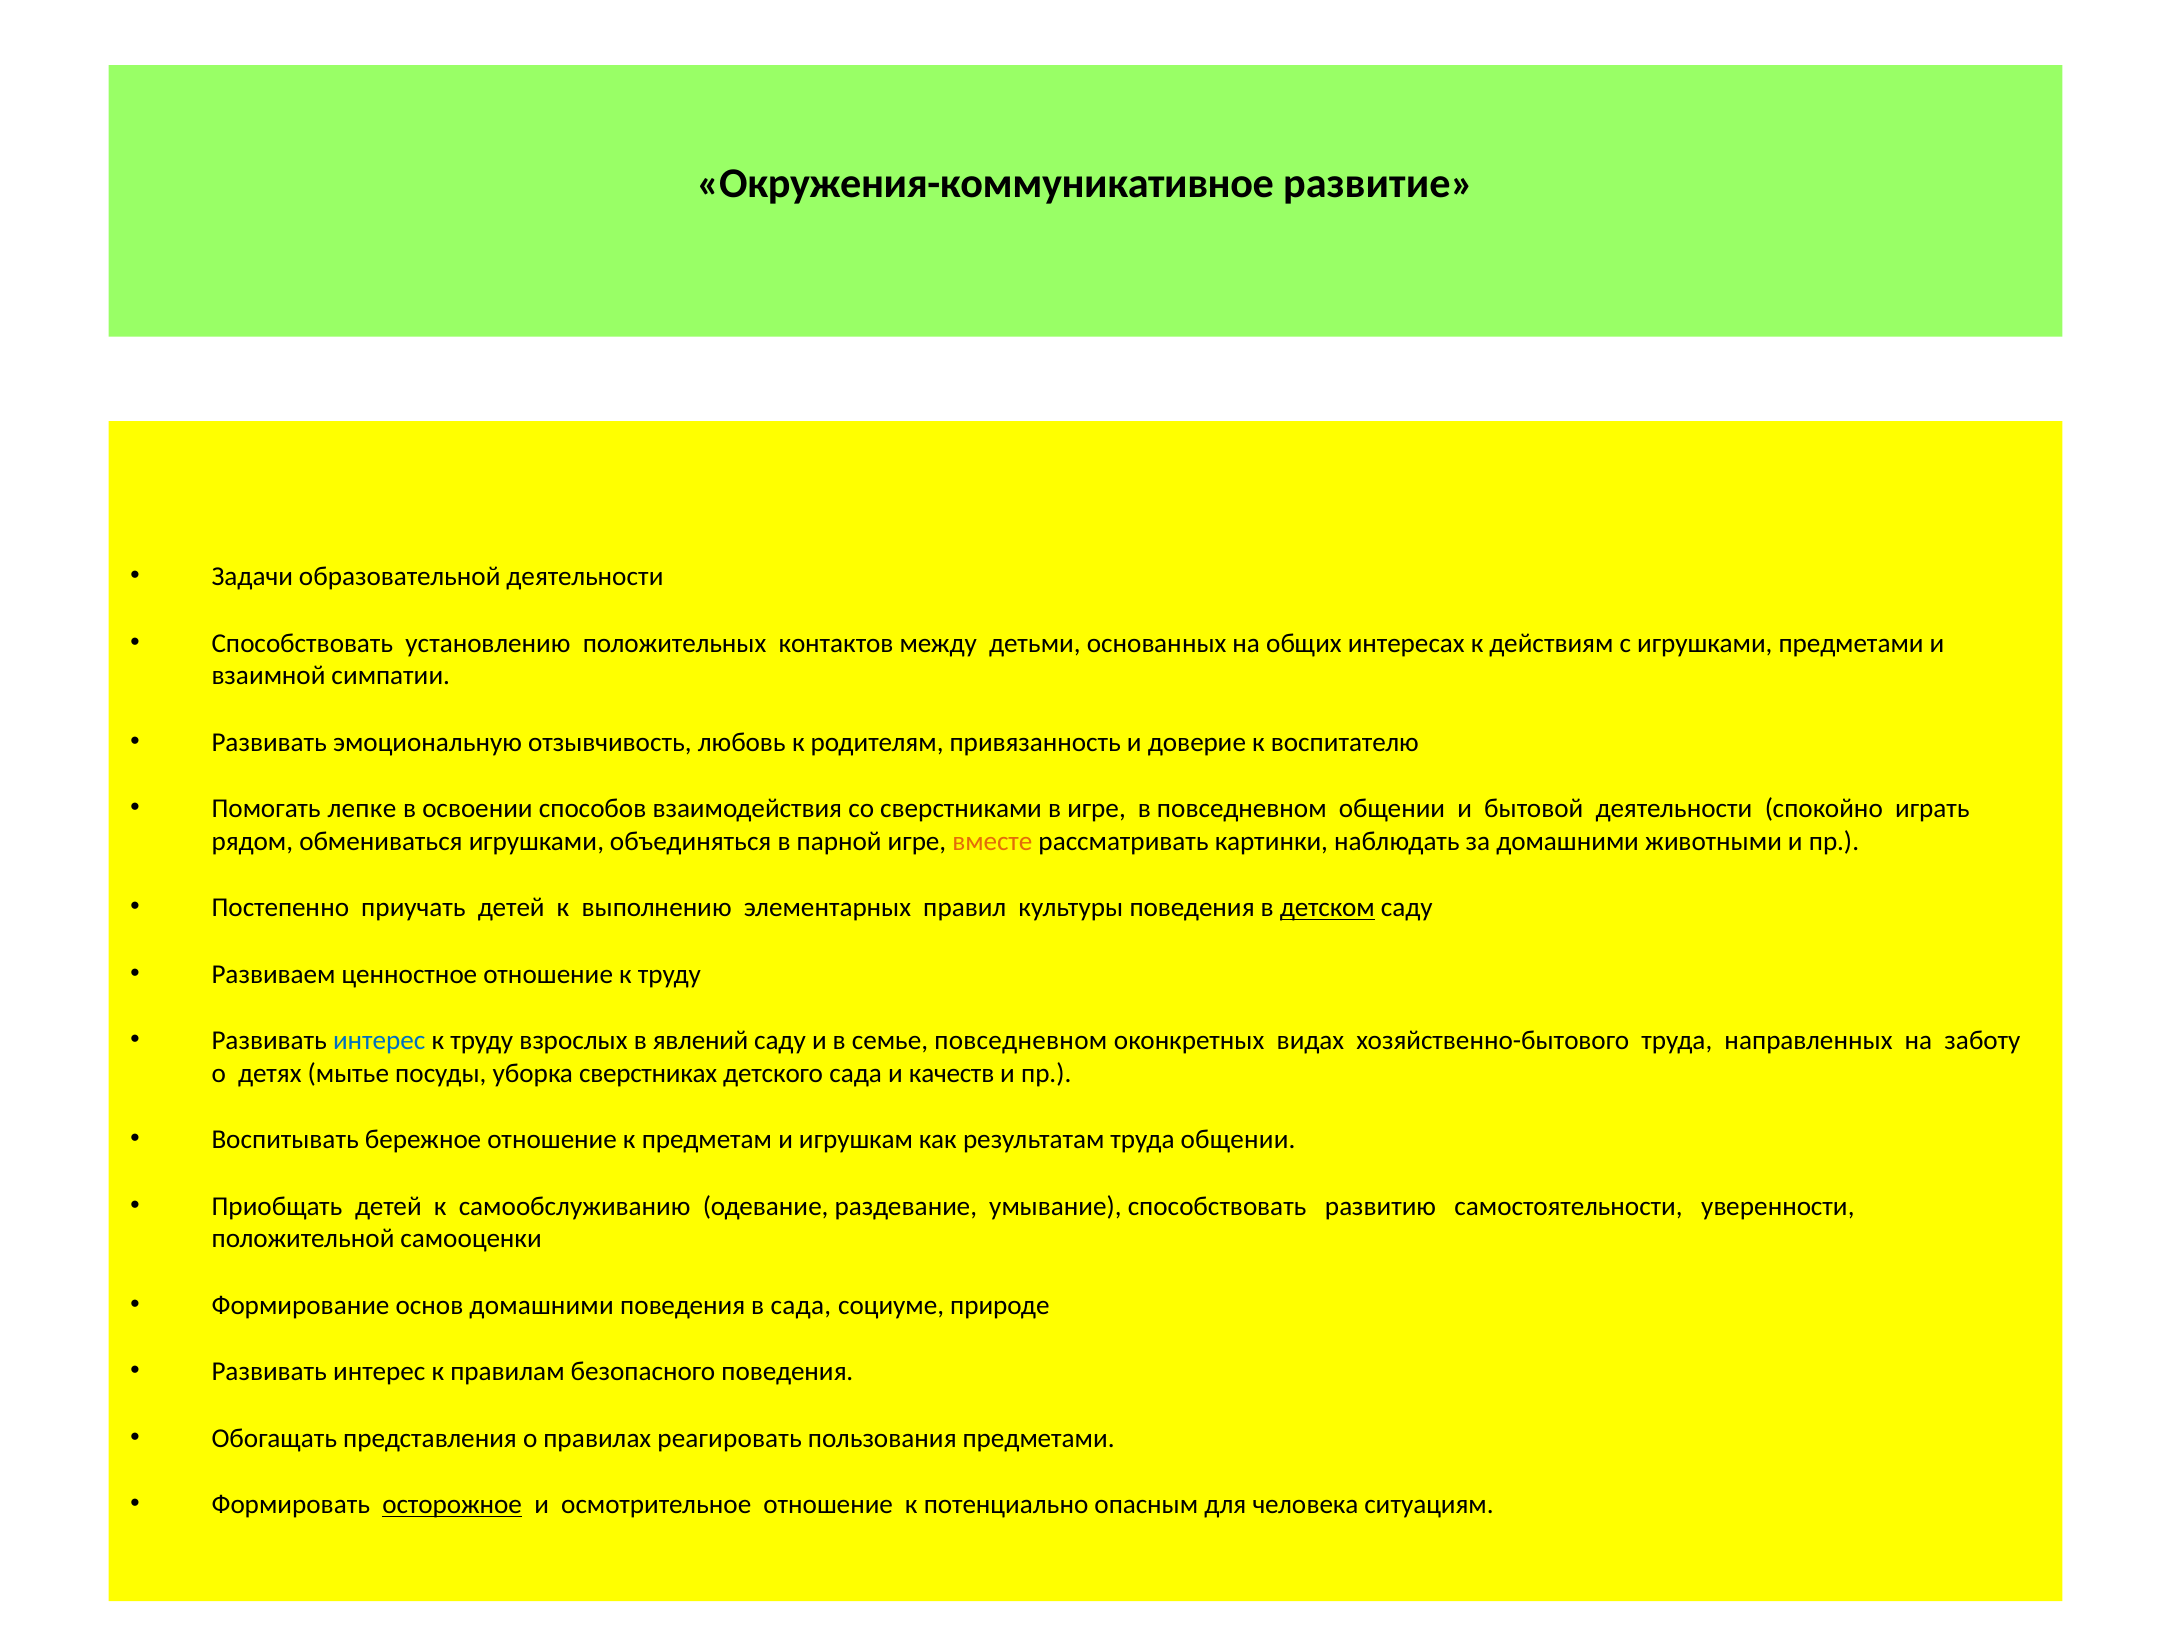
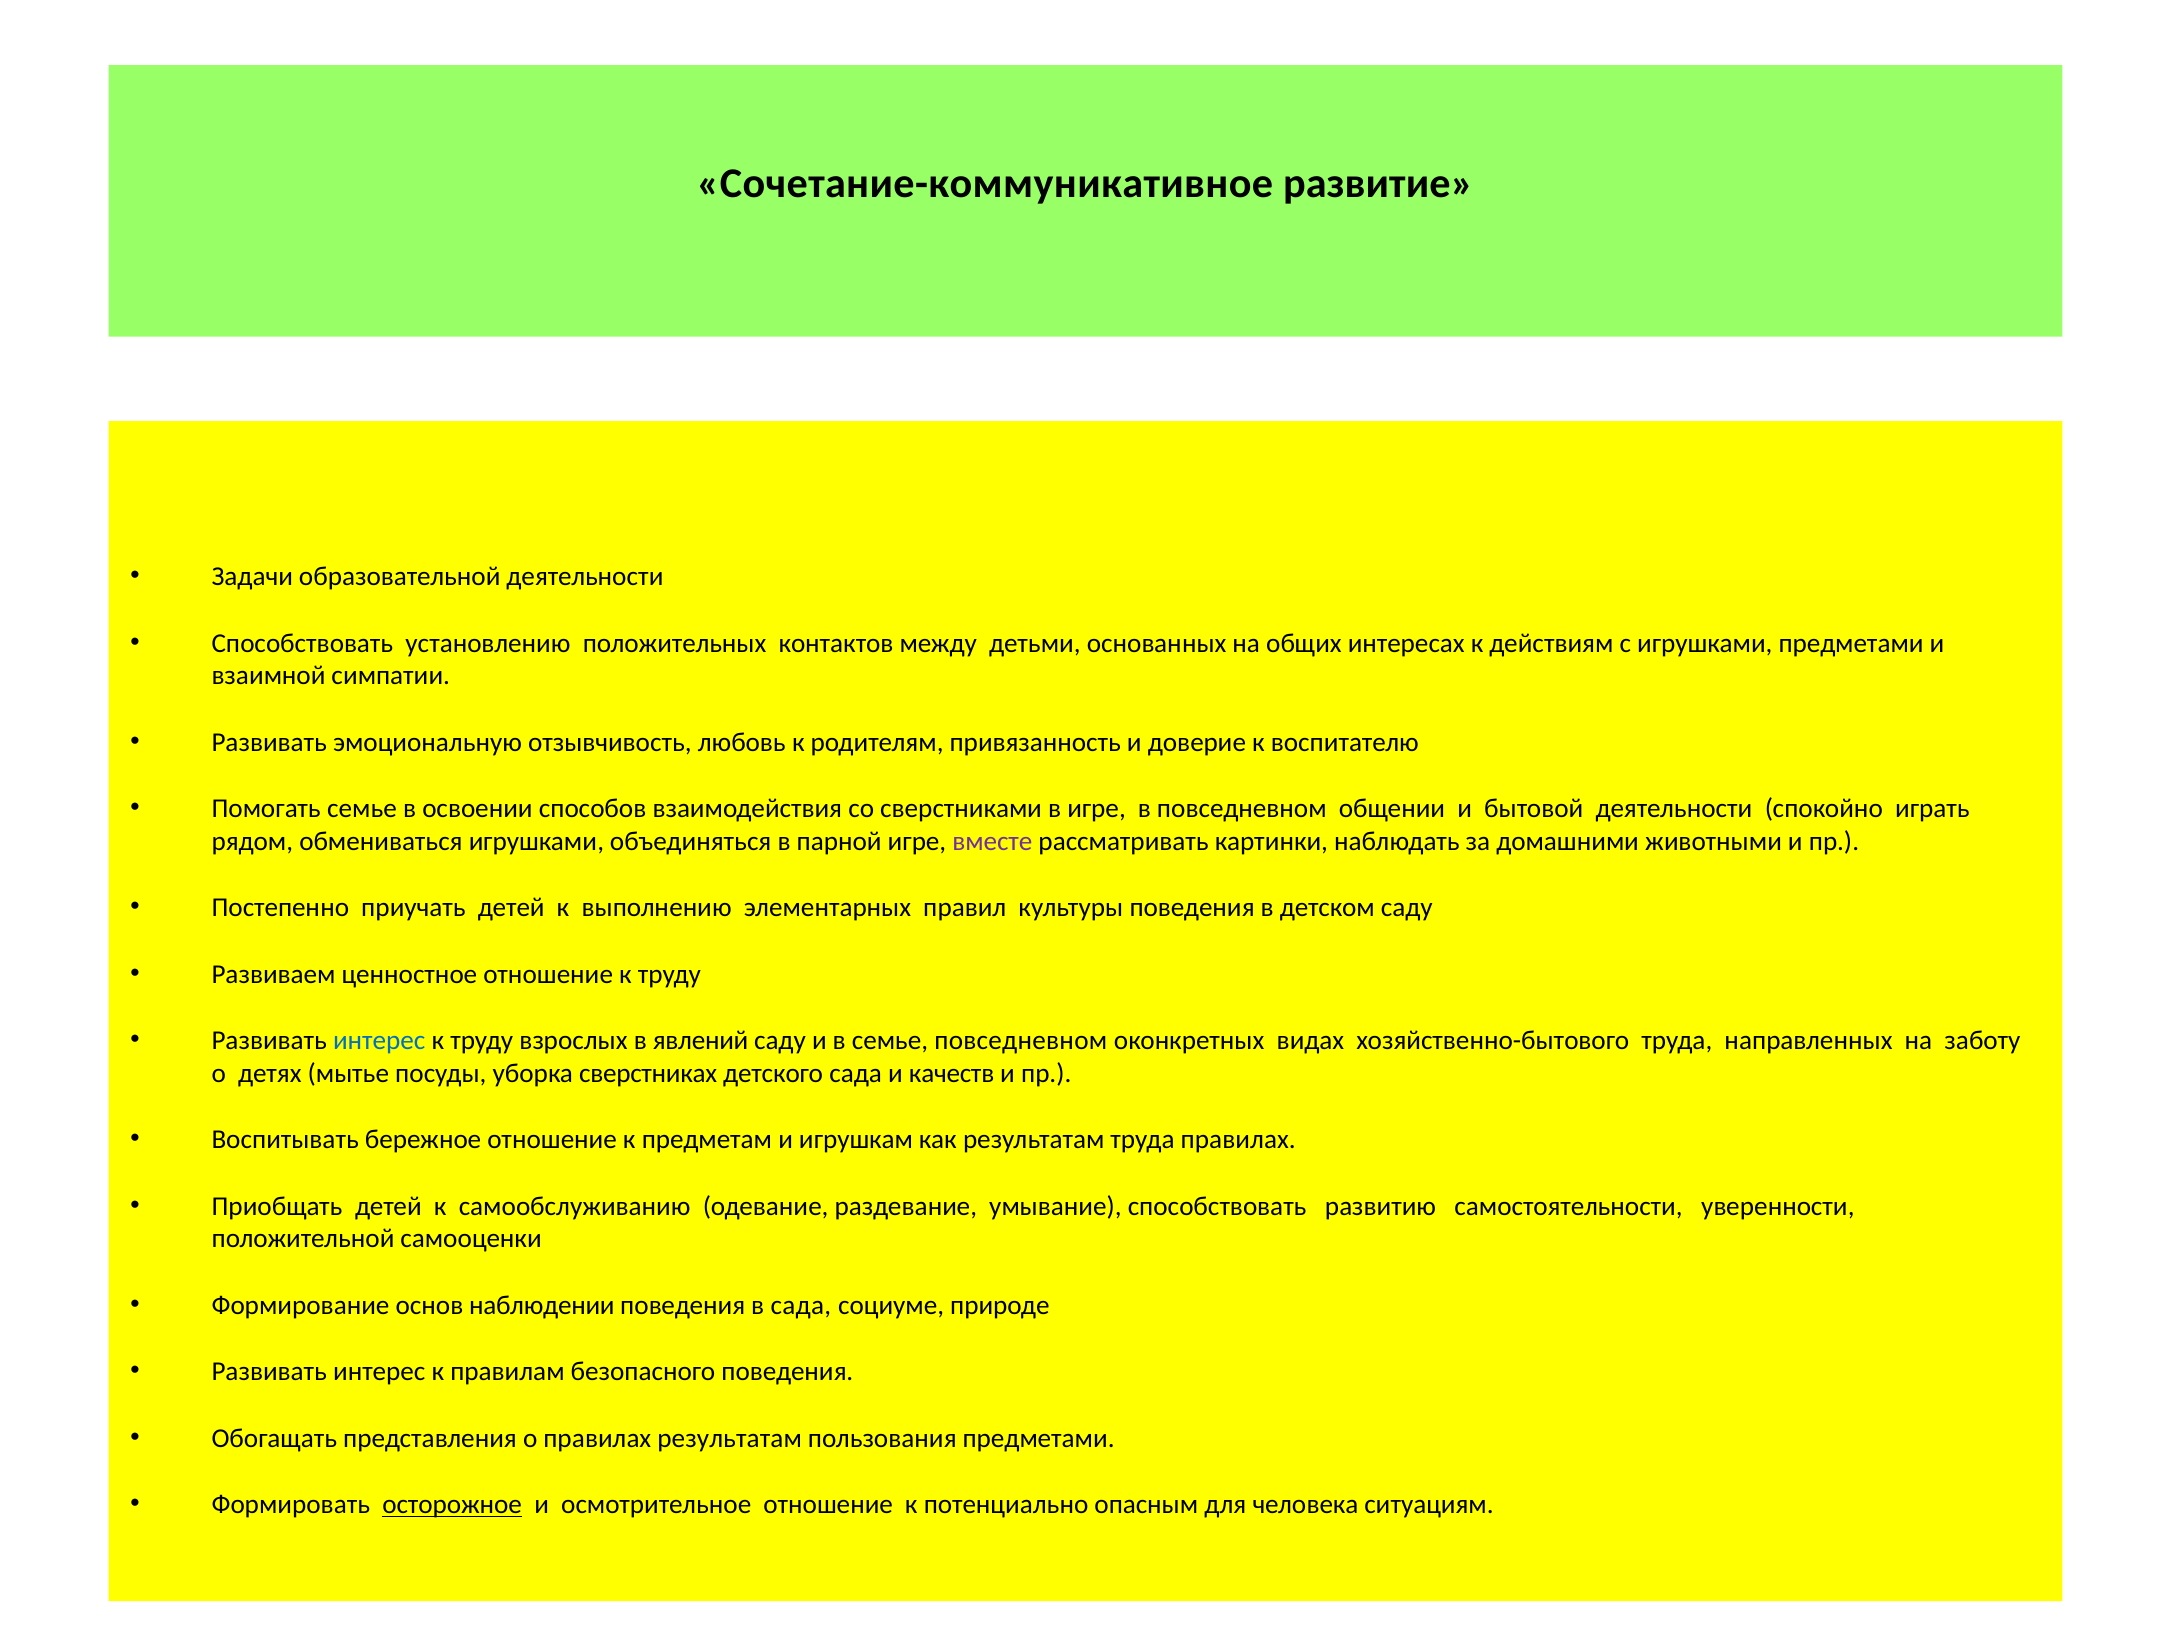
Окружения-коммуникативное: Окружения-коммуникативное -> Сочетание-коммуникативное (985, 184)
Помогать лепке: лепке -> семье (362, 808)
вместе colour: orange -> purple (992, 841)
детском underline: present -> none (1327, 907)
труда общении: общении -> правилах (1238, 1139)
основ домашними: домашними -> наблюдении (542, 1305)
правилах реагировать: реагировать -> результатам (730, 1438)
